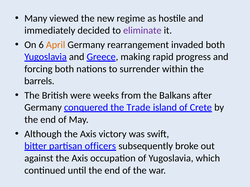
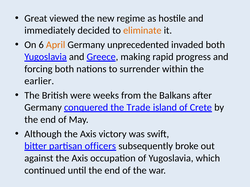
Many: Many -> Great (36, 18)
eliminate colour: purple -> orange (142, 30)
rearrangement: rearrangement -> unprecedented (138, 45)
barrels: barrels -> earlier (39, 81)
